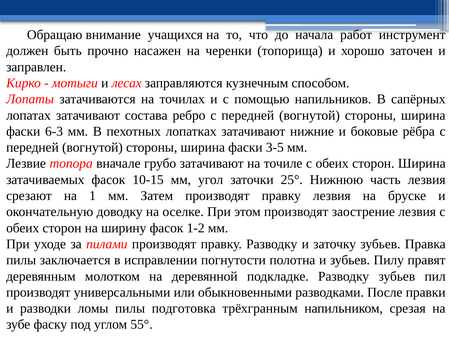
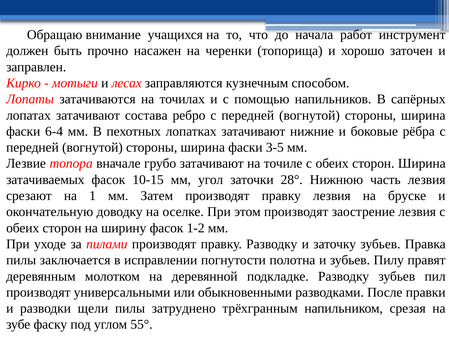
6-3: 6-3 -> 6-4 (54, 131)
25°: 25° -> 28° (292, 180)
ломы: ломы -> щели (93, 308)
подготовка: подготовка -> затруднено (184, 308)
